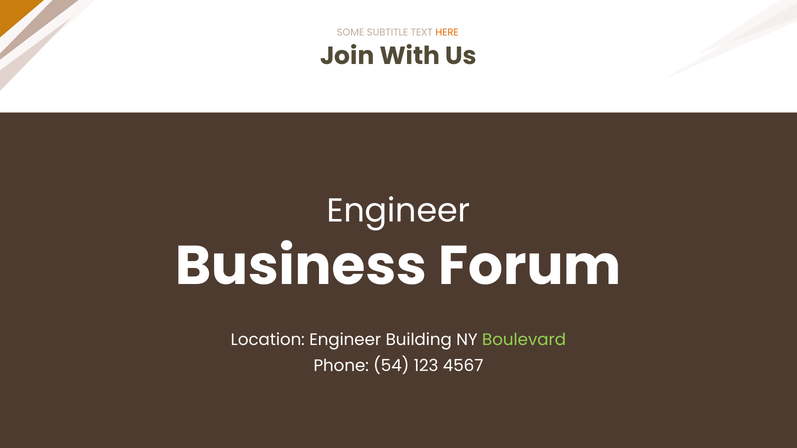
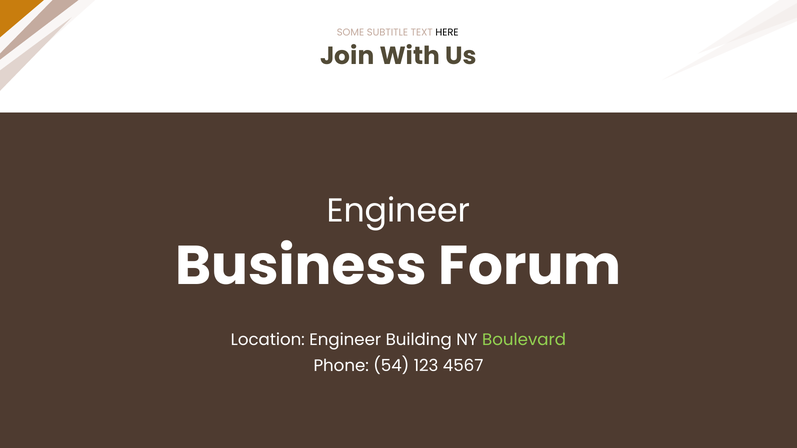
HERE colour: orange -> black (447, 33)
